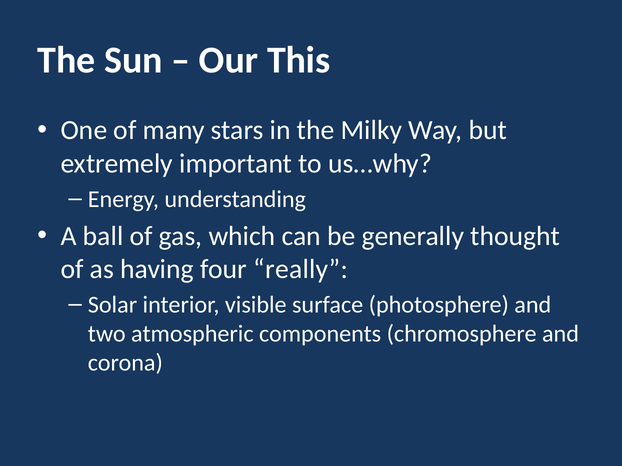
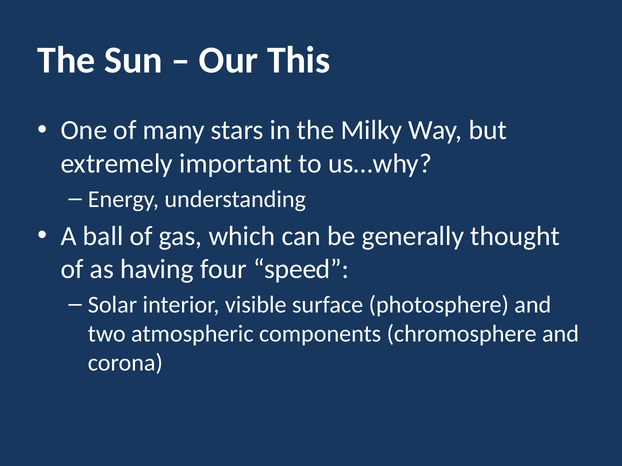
really: really -> speed (301, 269)
